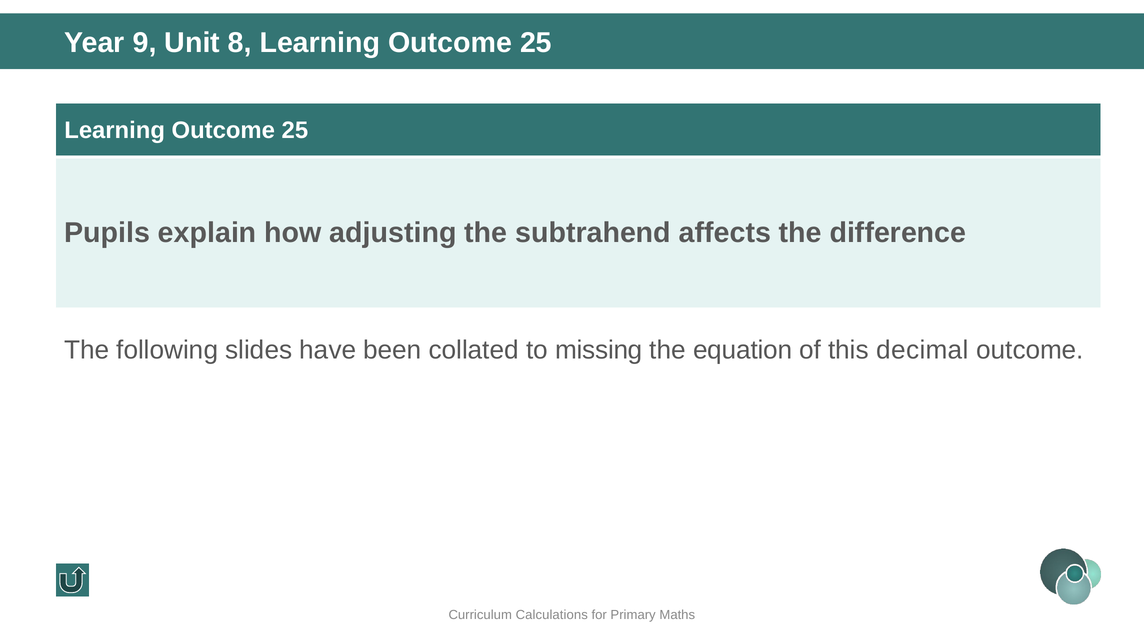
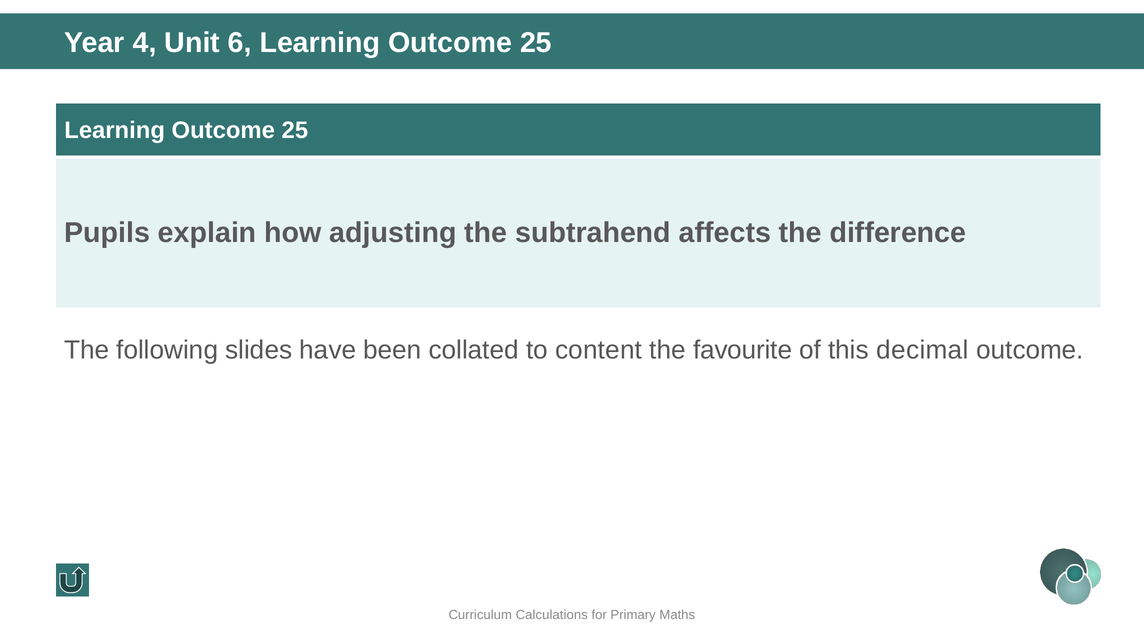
9: 9 -> 4 (145, 43)
8: 8 -> 6 (240, 43)
missing: missing -> content (599, 350)
equation: equation -> favourite (743, 350)
